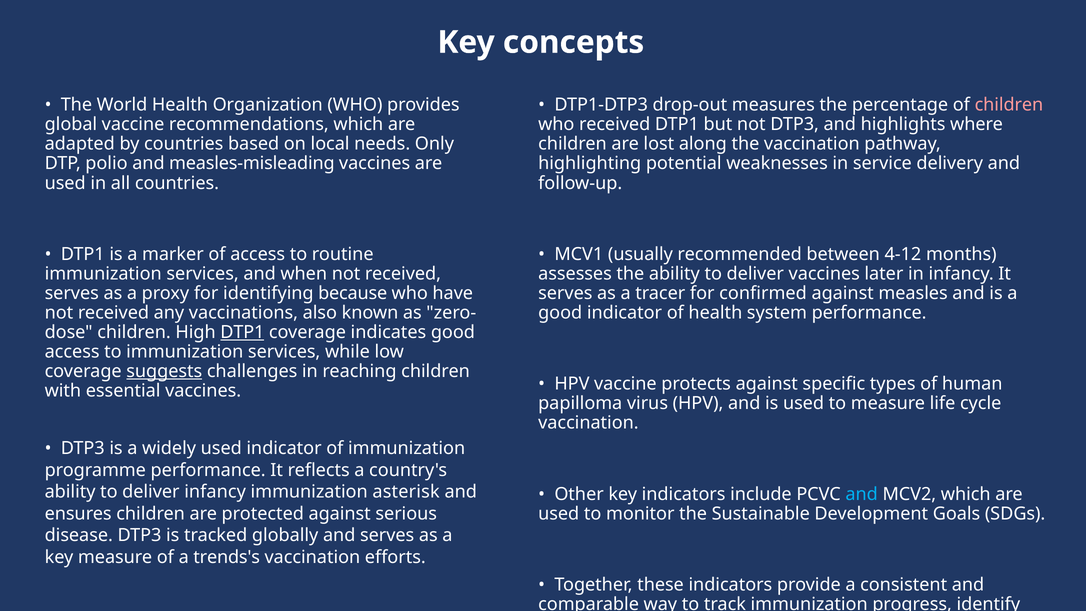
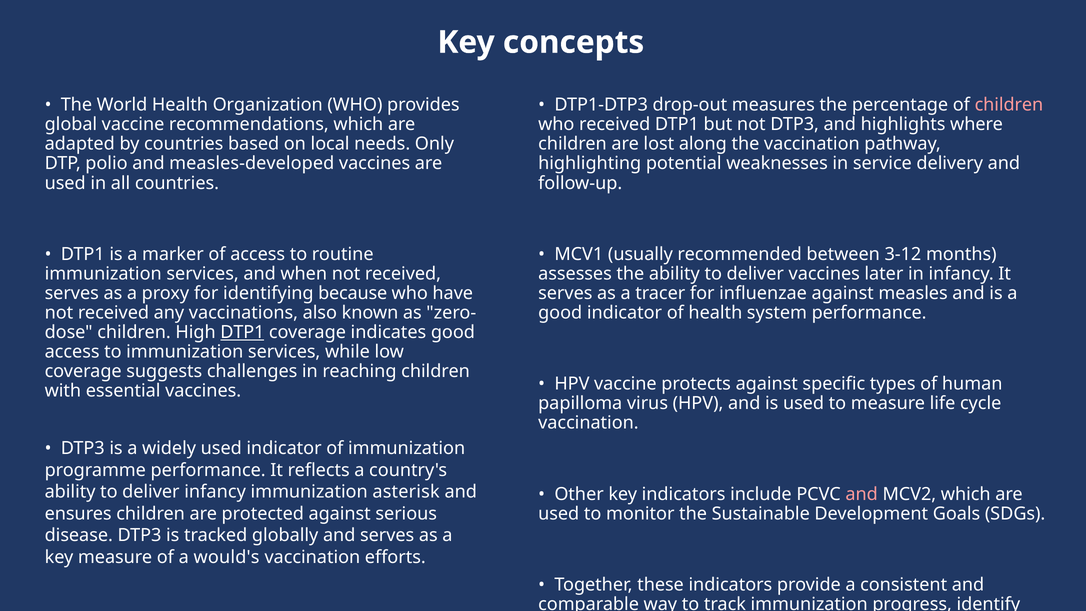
measles-misleading: measles-misleading -> measles-developed (252, 163)
4-12: 4-12 -> 3-12 (903, 254)
confirmed: confirmed -> influenzae (763, 293)
suggests underline: present -> none (164, 371)
and colour: light blue -> pink (862, 494)
trends's: trends's -> would's (226, 557)
